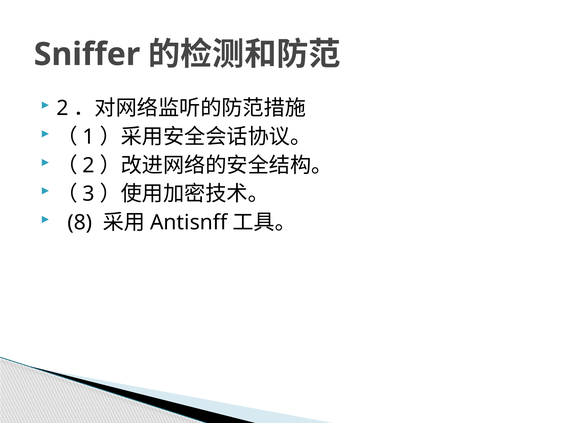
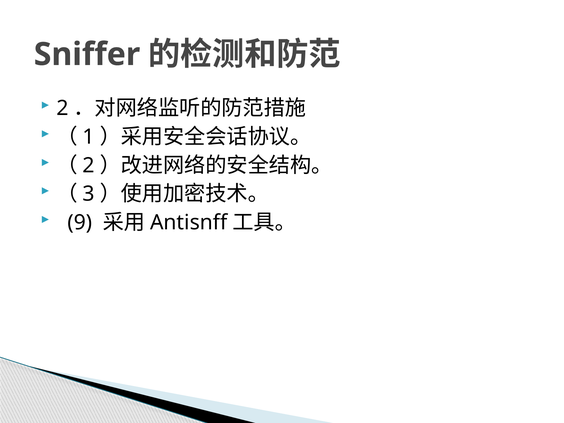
8: 8 -> 9 (80, 222)
